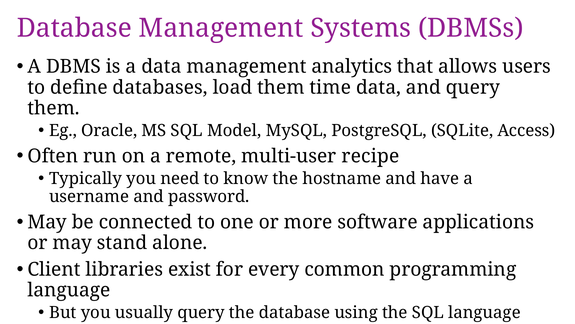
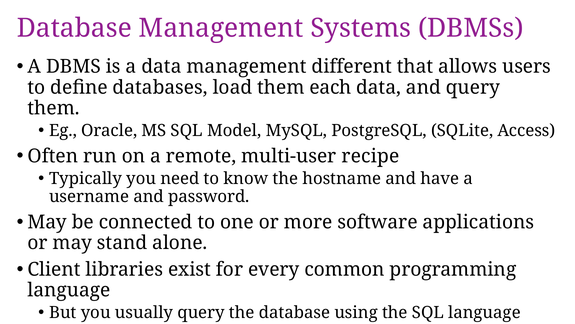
analytics: analytics -> different (352, 66)
time: time -> each (330, 87)
